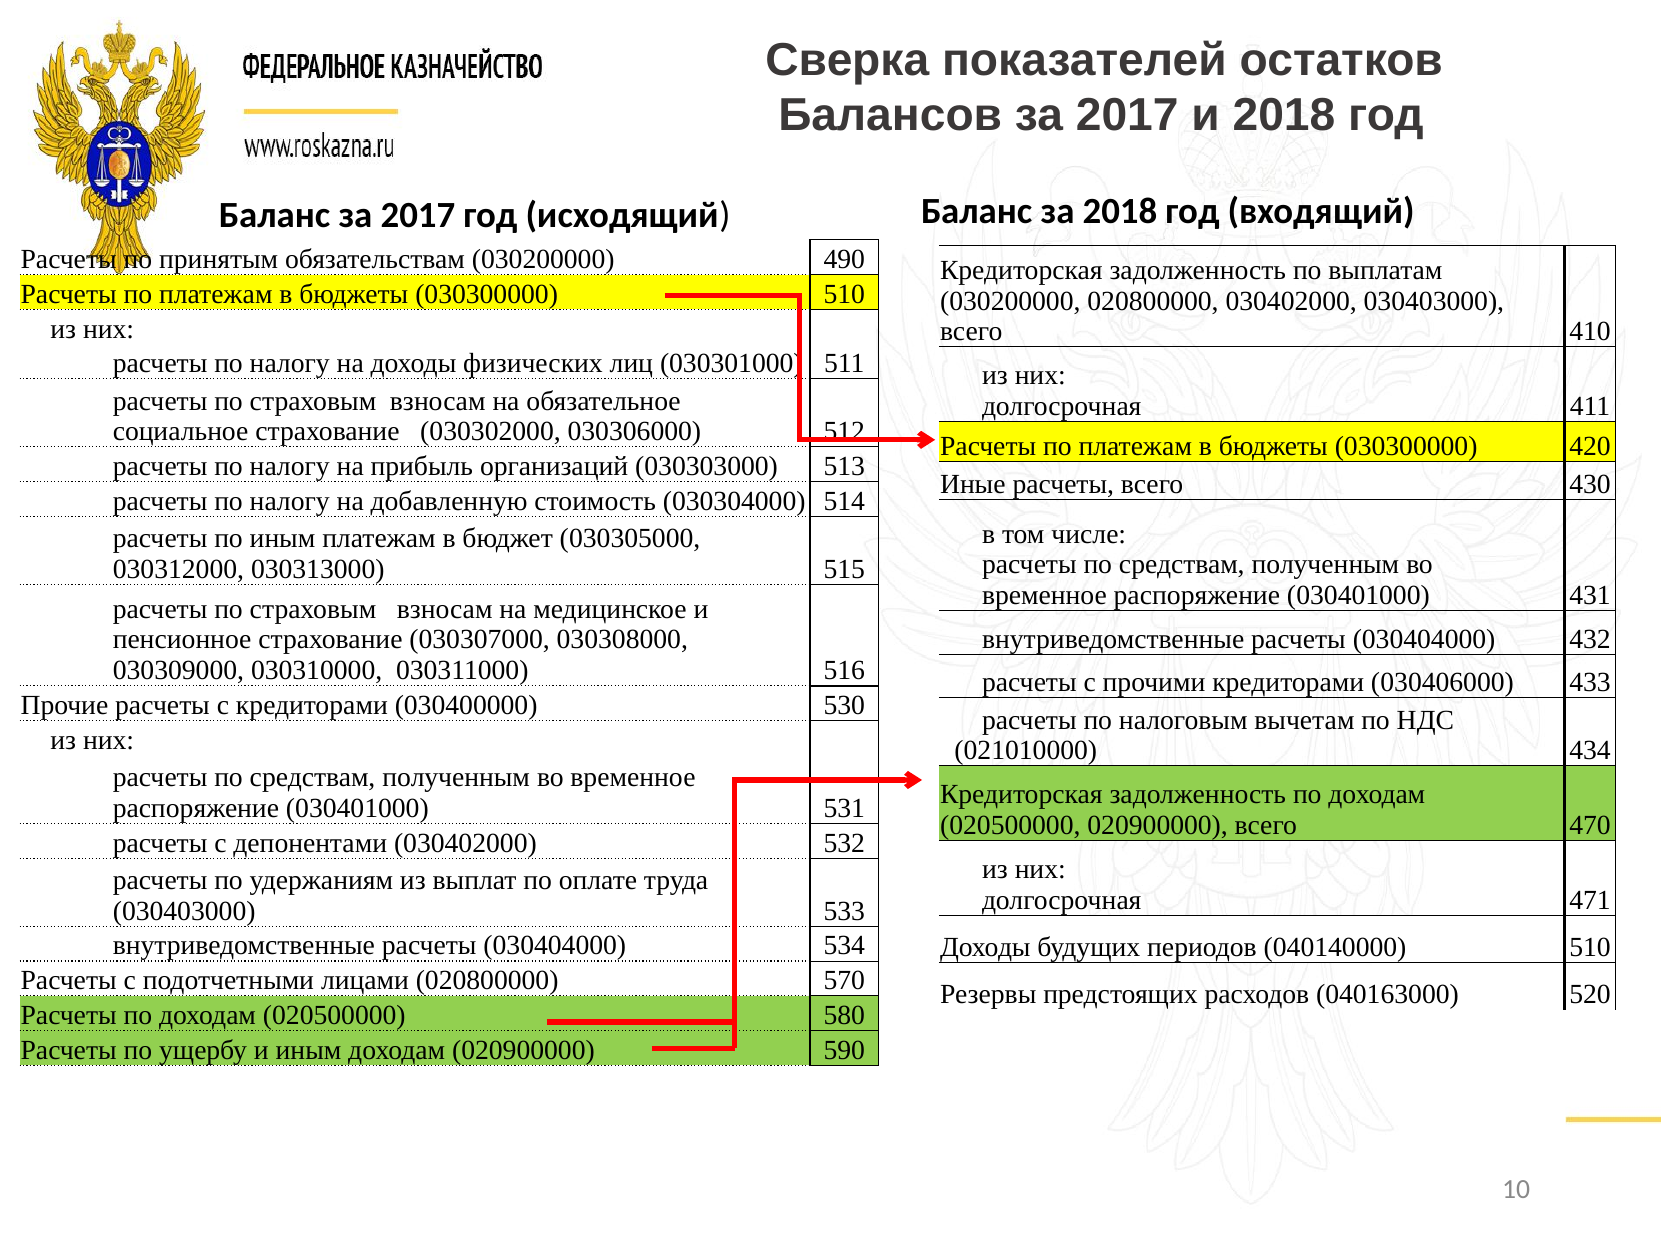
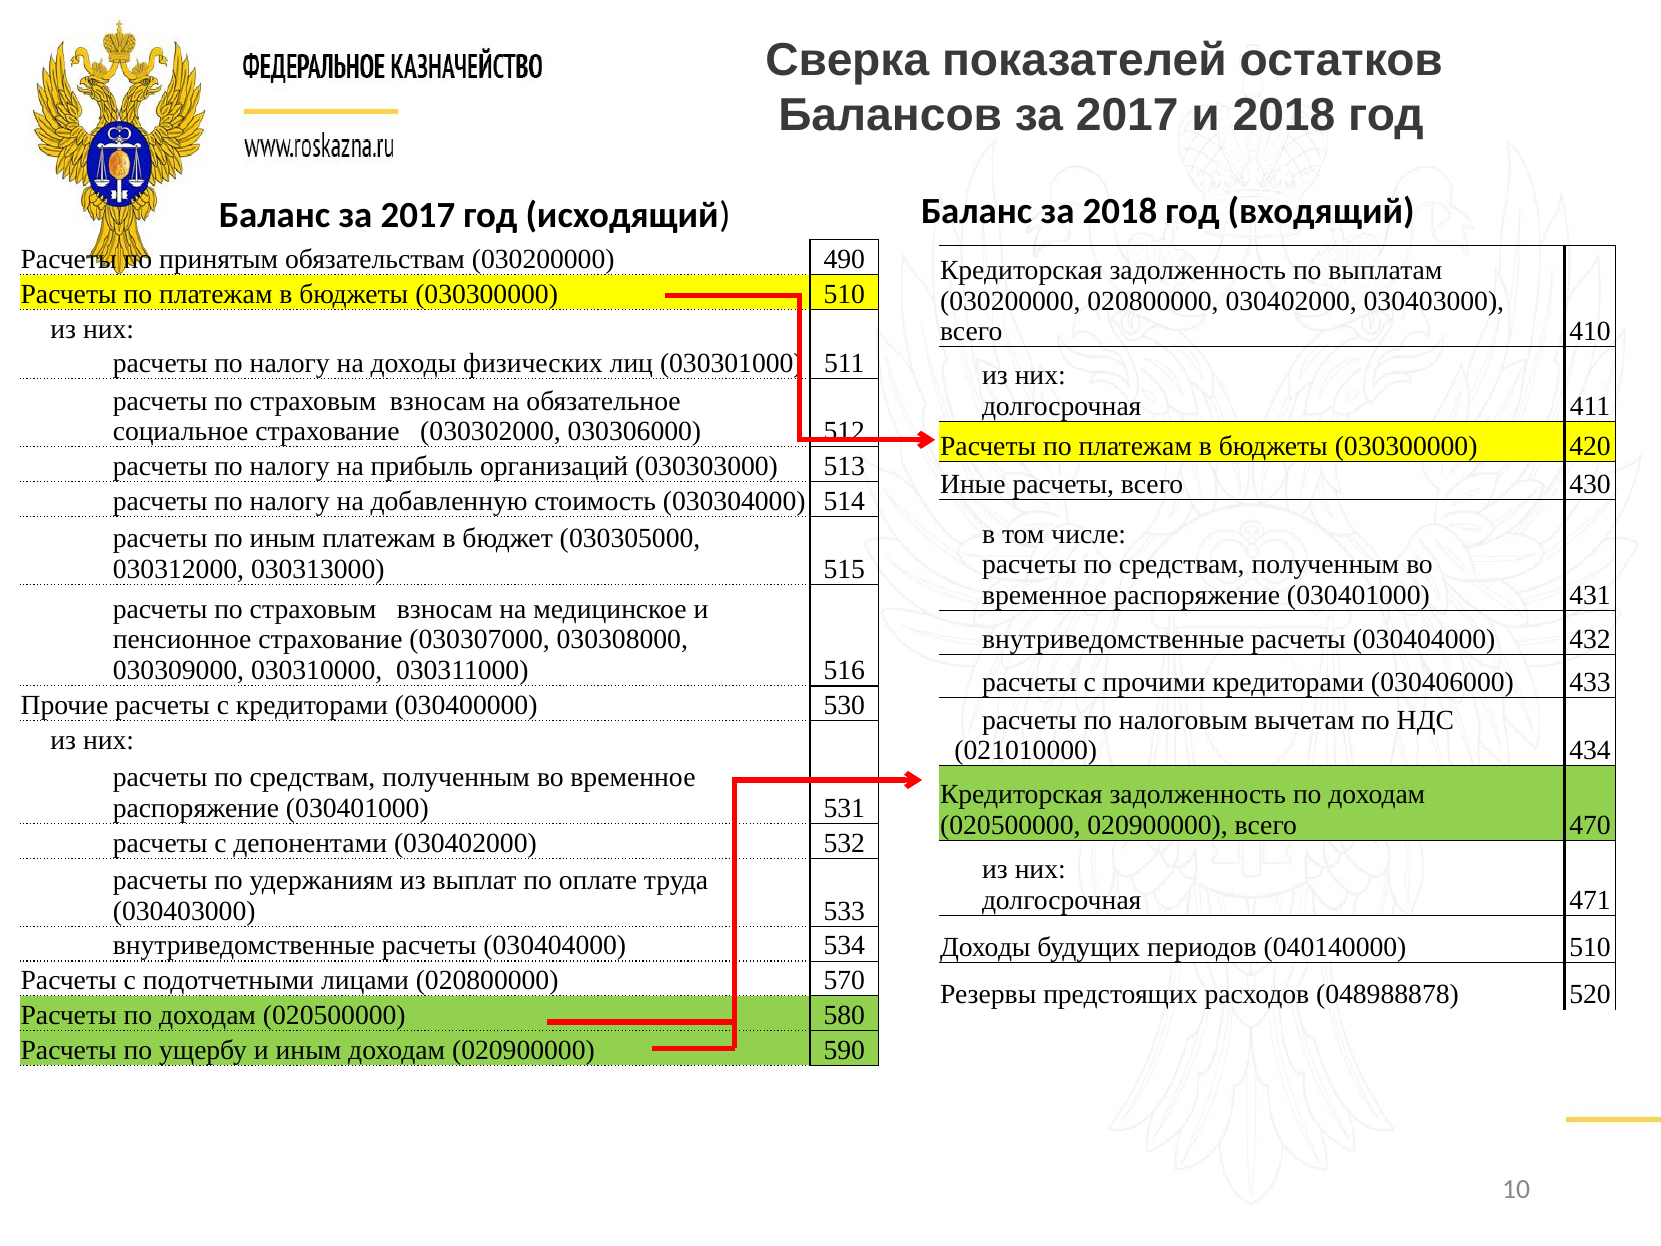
040163000: 040163000 -> 048988878 (1387, 994)
